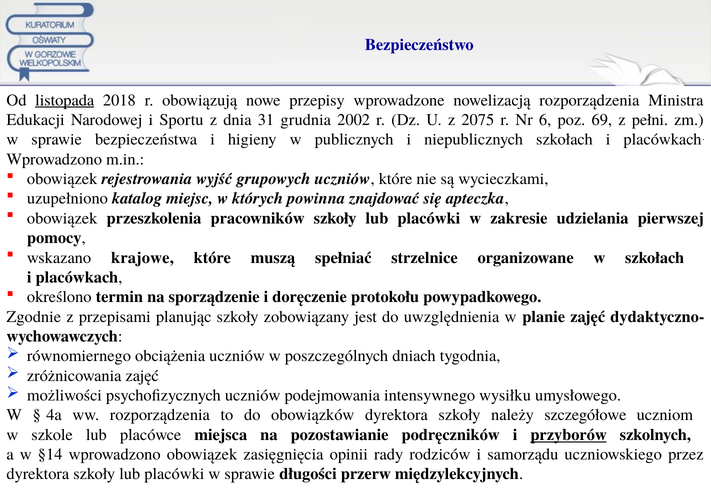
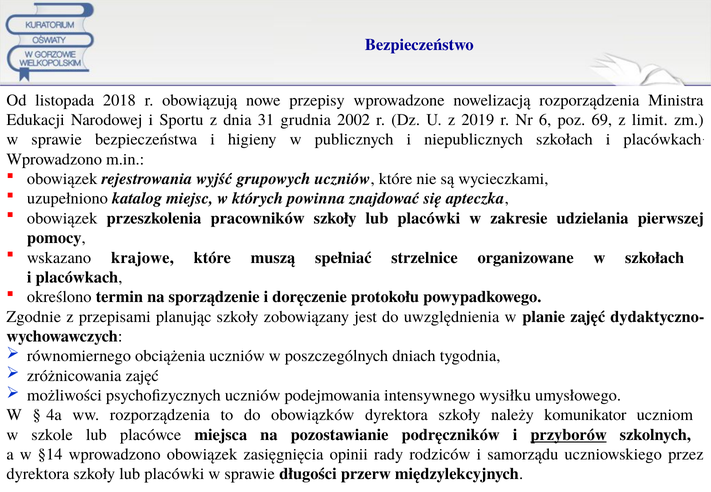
listopada underline: present -> none (65, 100)
2075: 2075 -> 2019 (478, 120)
pełni: pełni -> limit (650, 120)
szczegółowe: szczegółowe -> komunikator (585, 415)
